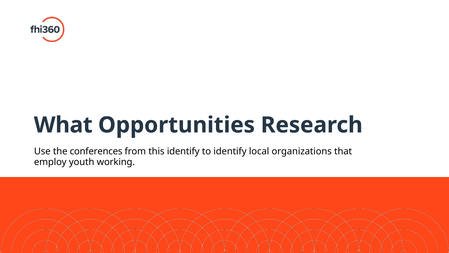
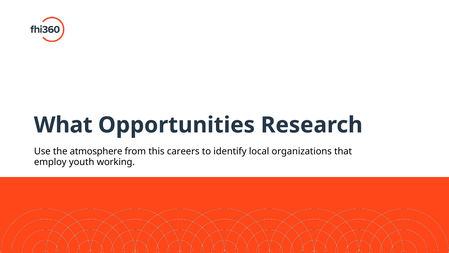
conferences: conferences -> atmosphere (96, 151)
this identify: identify -> careers (183, 151)
